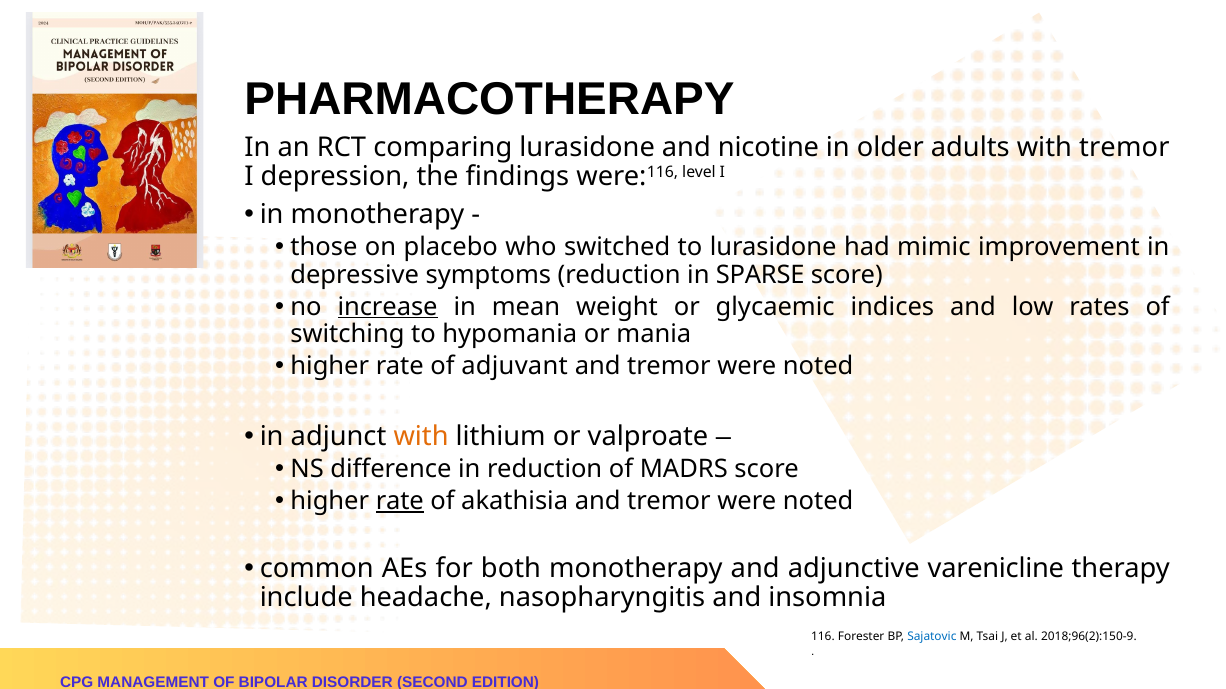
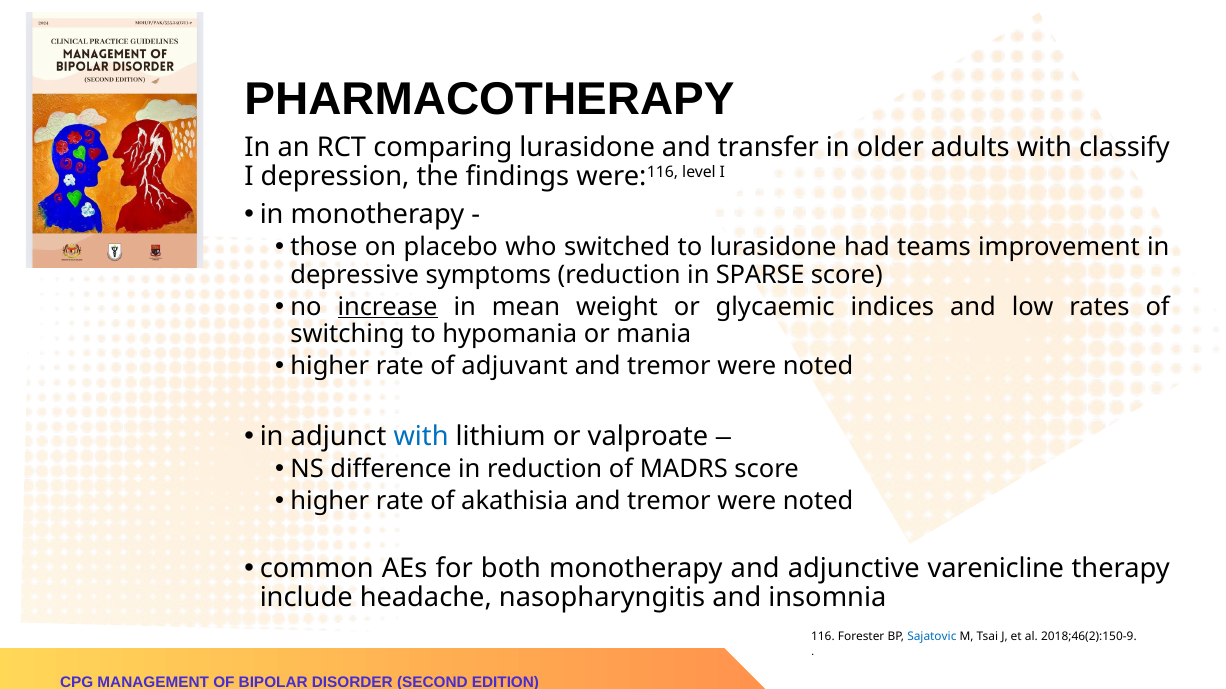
nicotine: nicotine -> transfer (768, 147)
with tremor: tremor -> classify (1124, 147)
mimic: mimic -> teams (934, 247)
with colour: orange -> blue (421, 437)
rate underline: present -> none (400, 502)
2018;96(2):150-9: 2018;96(2):150-9 -> 2018;46(2):150-9 (1089, 637)
